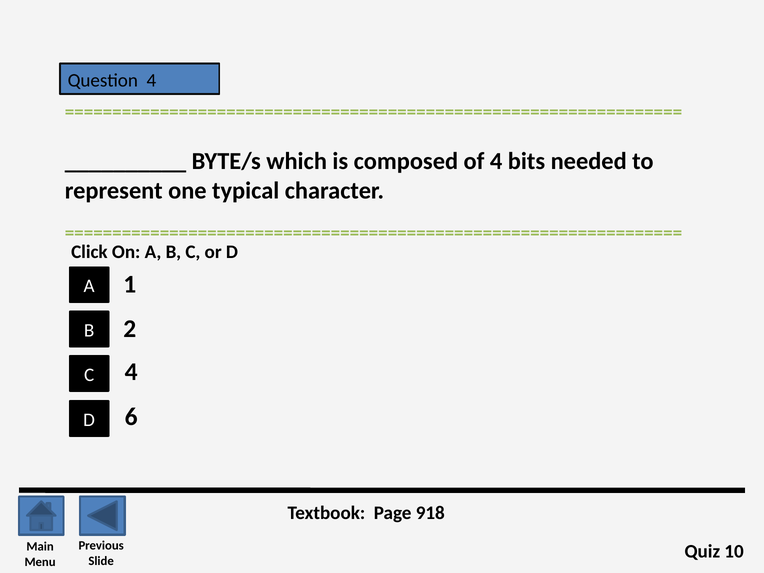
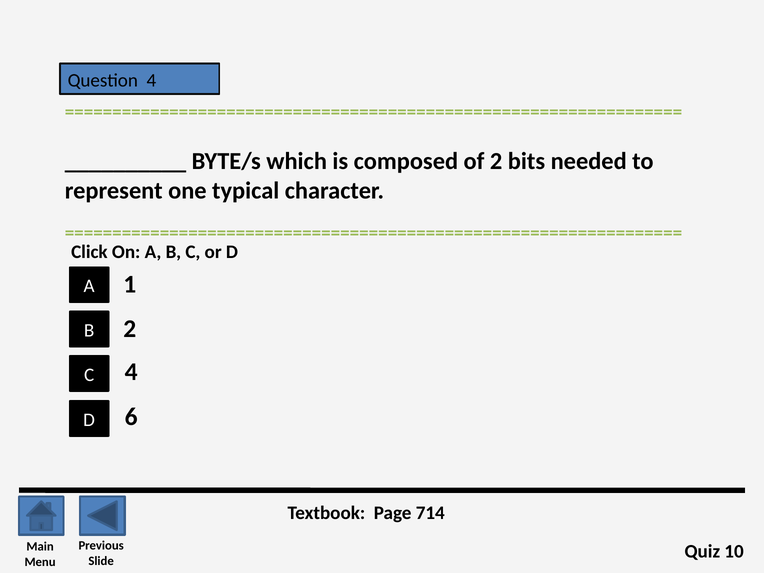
of 4: 4 -> 2 (496, 161)
918: 918 -> 714 (430, 513)
